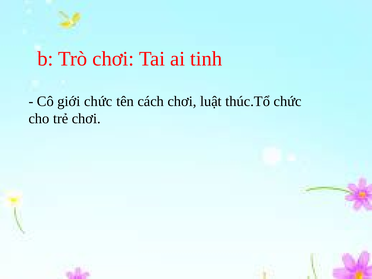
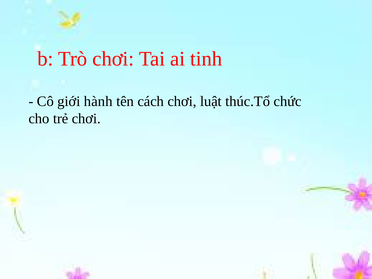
giới chức: chức -> hành (98, 101)
